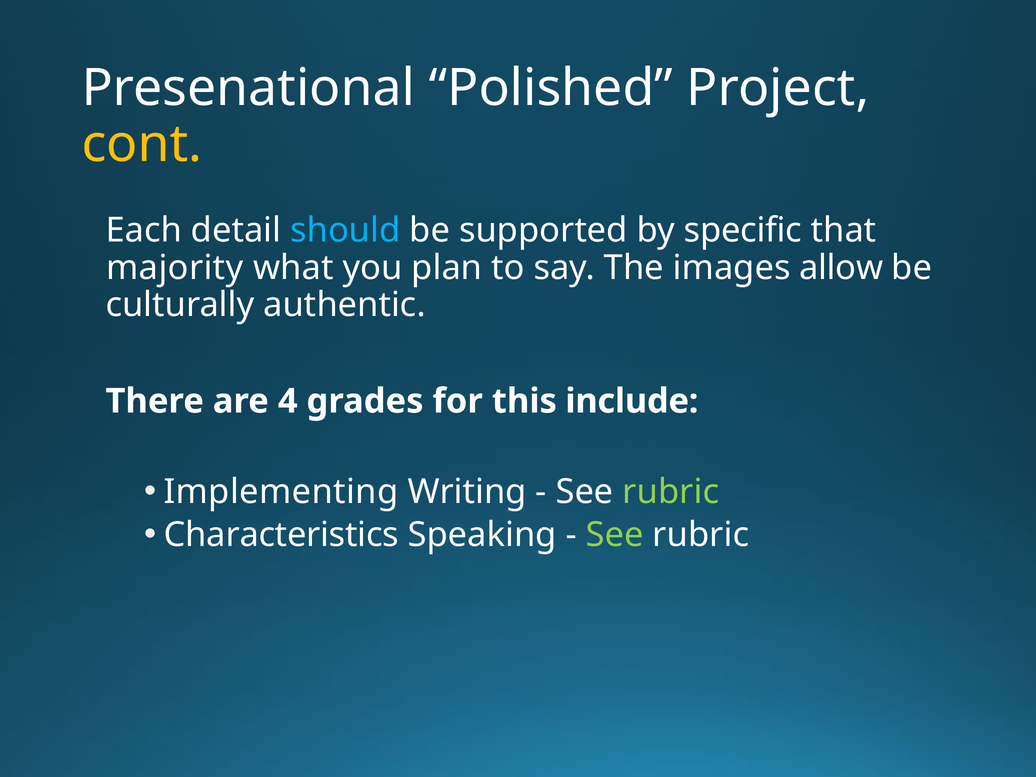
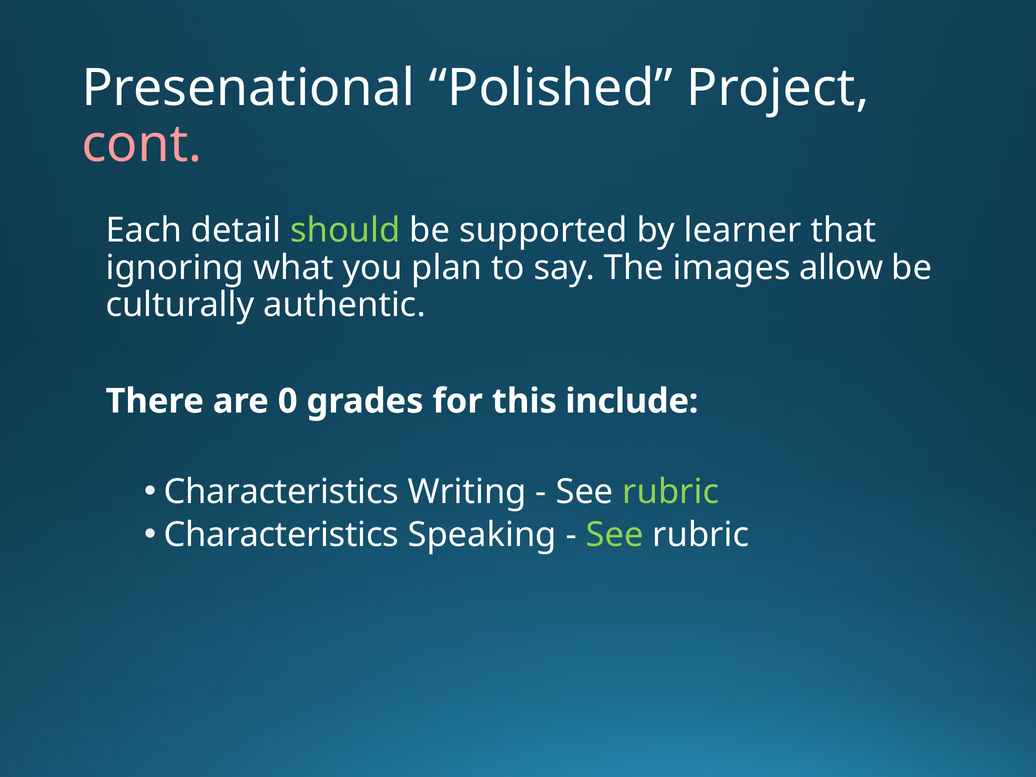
cont colour: yellow -> pink (142, 144)
should colour: light blue -> light green (345, 230)
specific: specific -> learner (743, 230)
majority: majority -> ignoring (175, 268)
4: 4 -> 0 (288, 401)
Implementing: Implementing -> Characteristics (281, 492)
